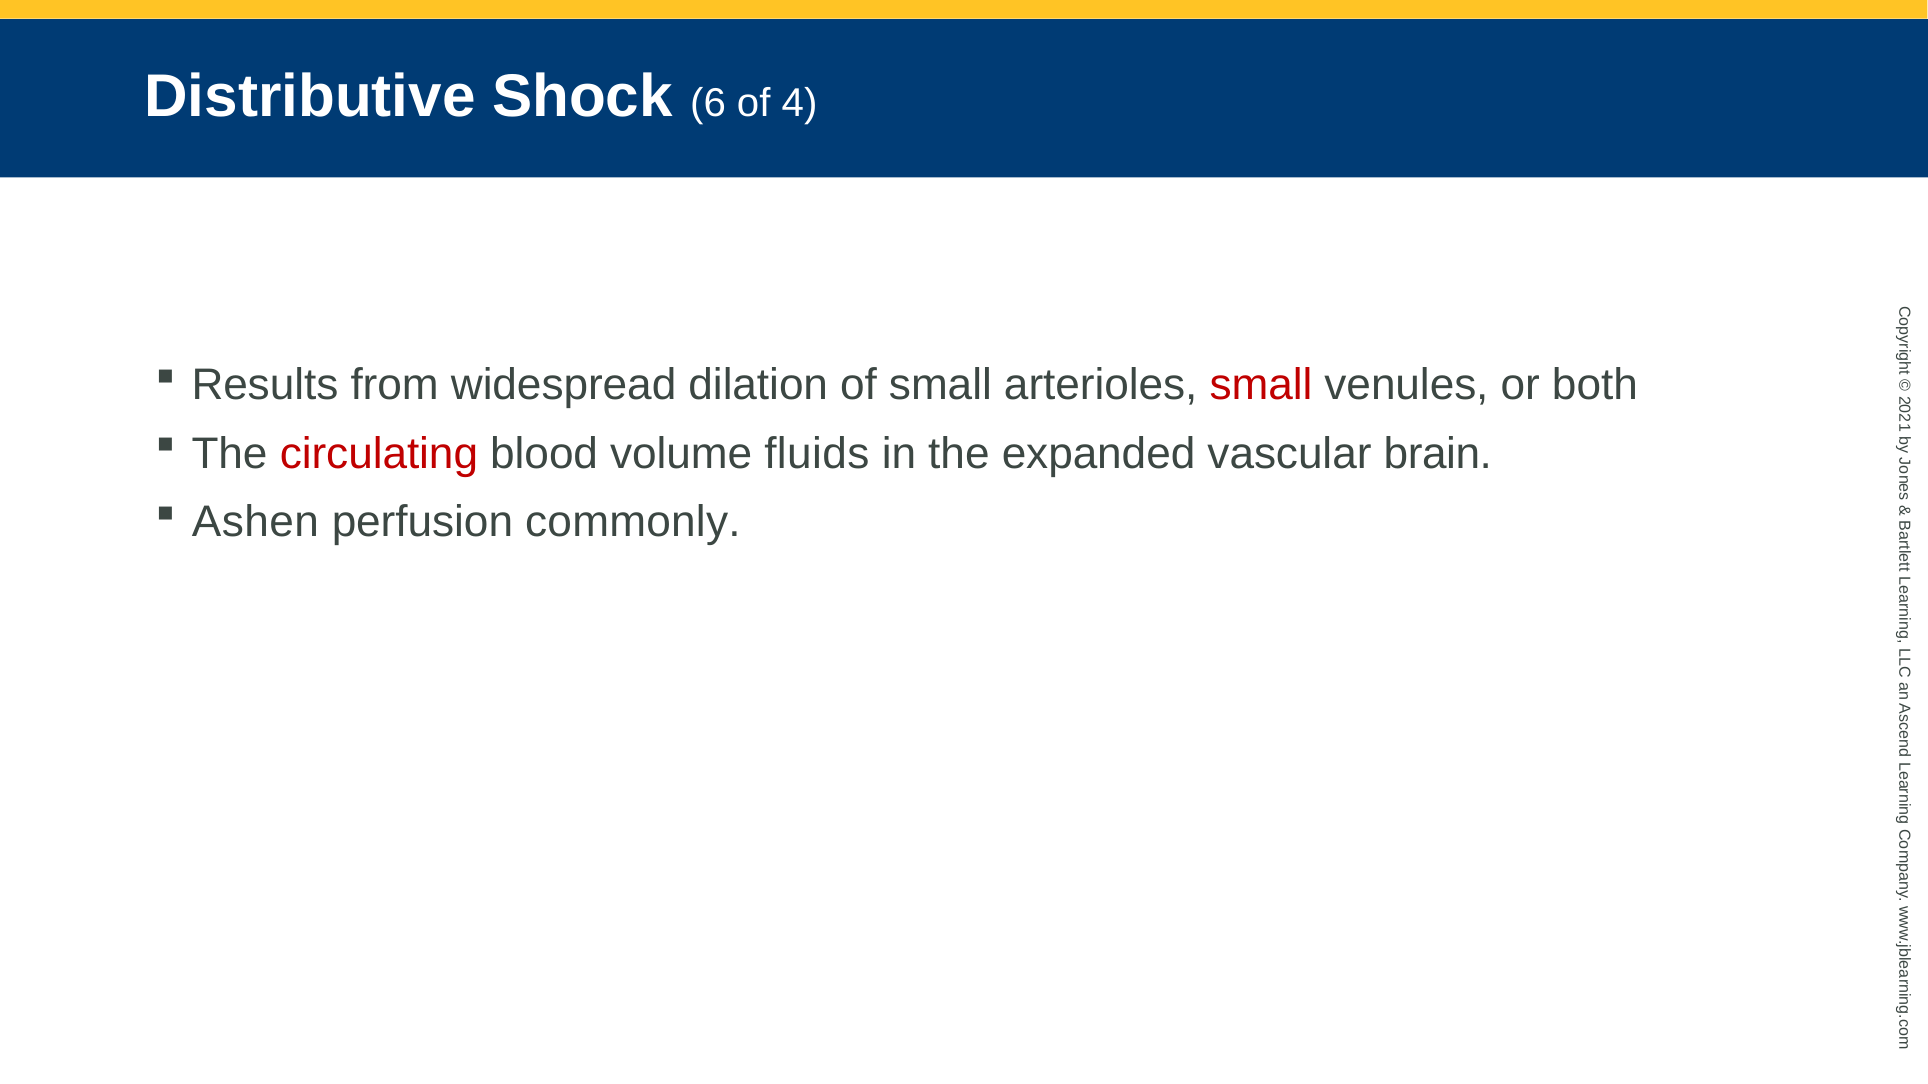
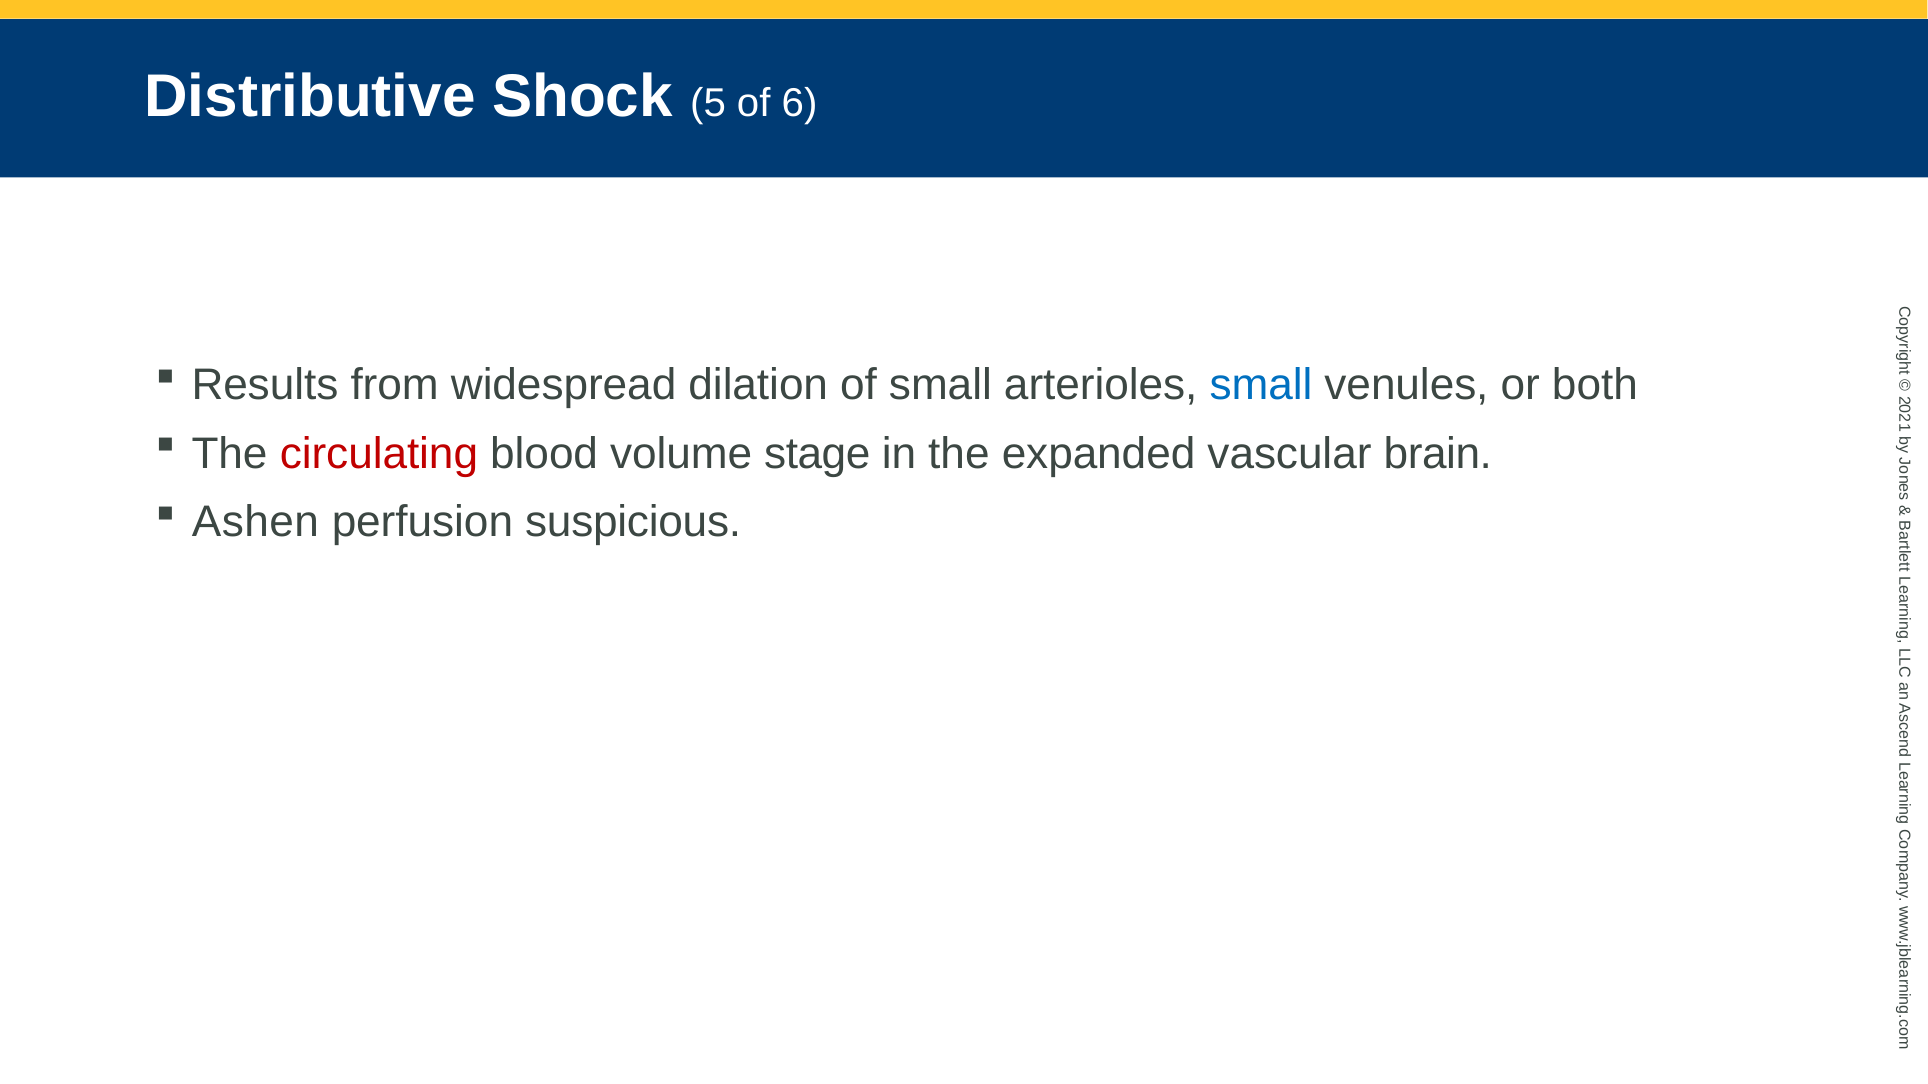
6: 6 -> 5 (708, 103)
4: 4 -> 6 (800, 103)
small colour: red -> blue (1261, 385)
fluids: fluids -> stage (817, 454)
commonly: commonly -> suspicious (633, 522)
